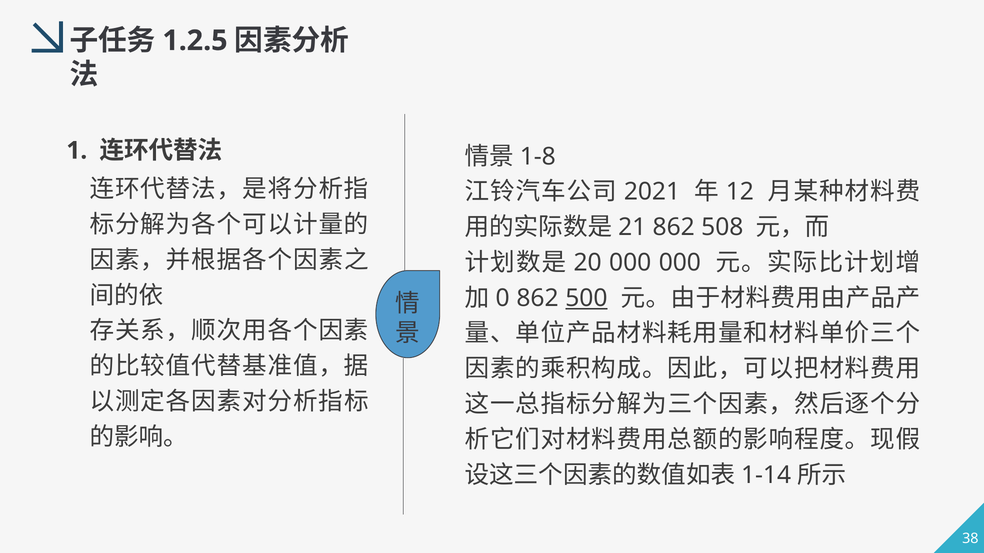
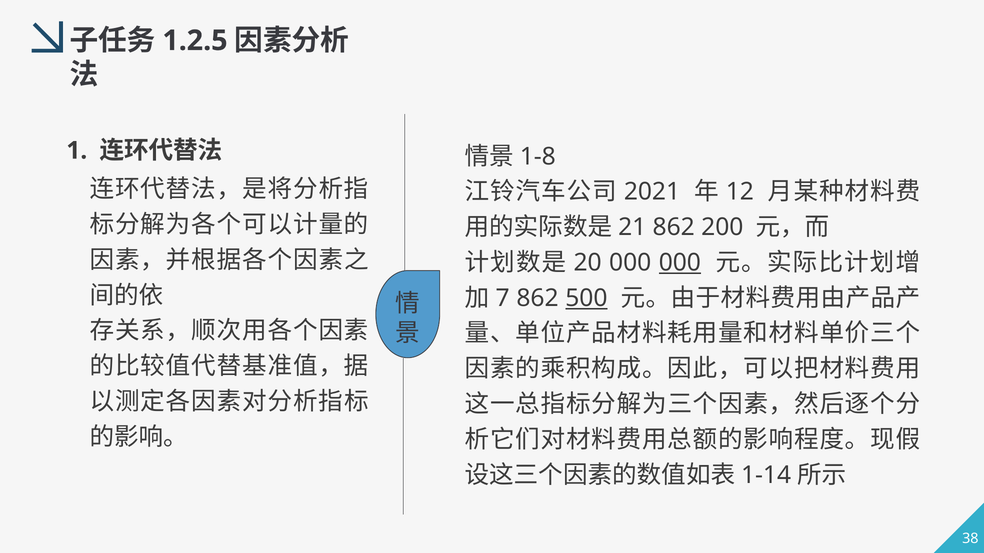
508: 508 -> 200 (722, 227)
000 underline: none -> present (680, 263)
0: 0 -> 7 (503, 298)
